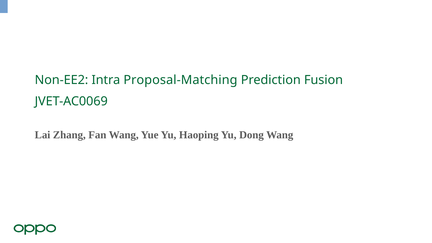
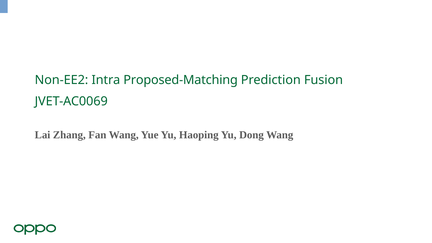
Proposal-Matching: Proposal-Matching -> Proposed-Matching (181, 80)
